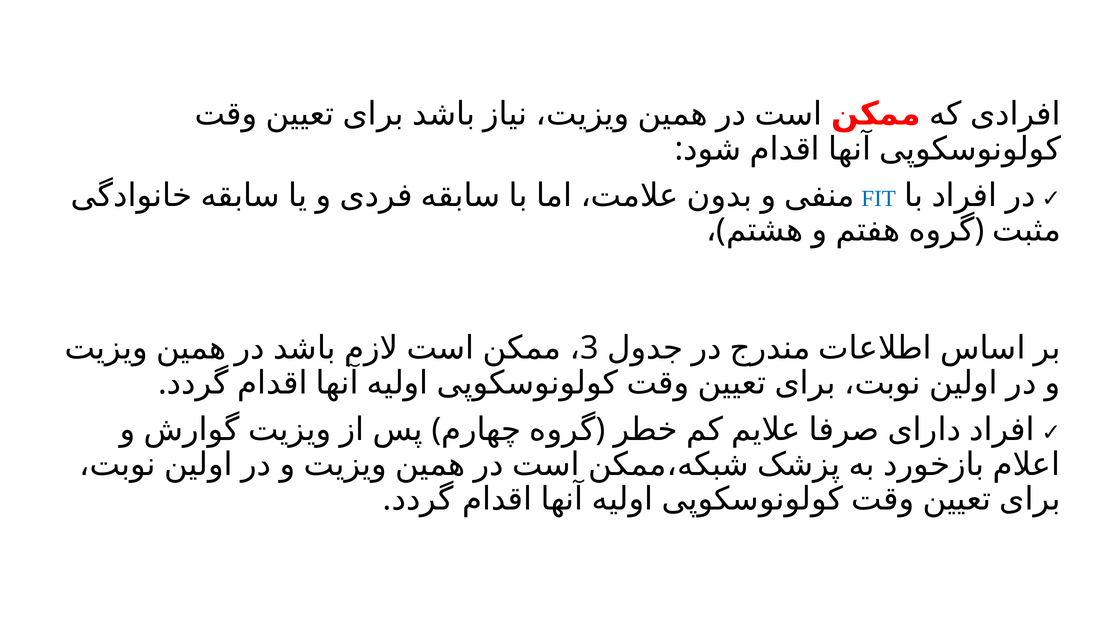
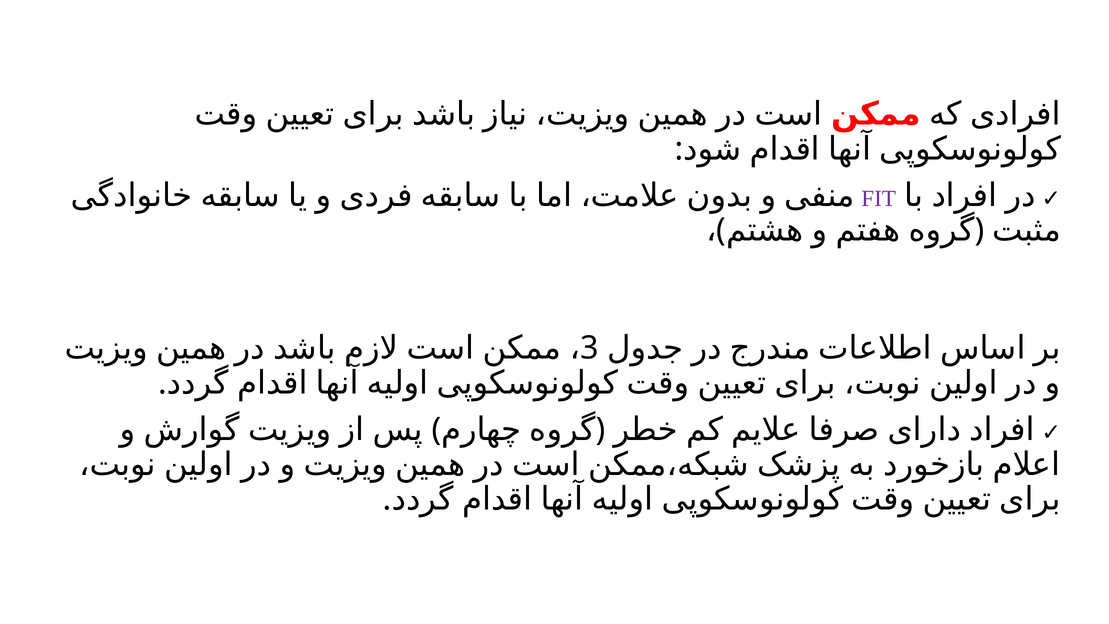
FIT colour: blue -> purple (879, 198)
